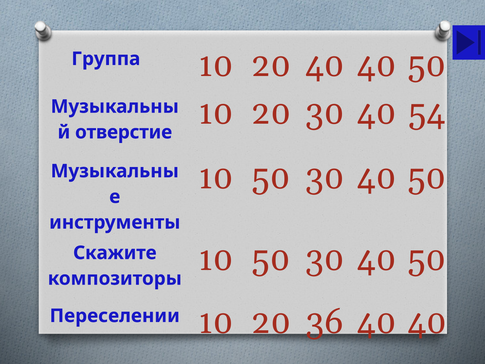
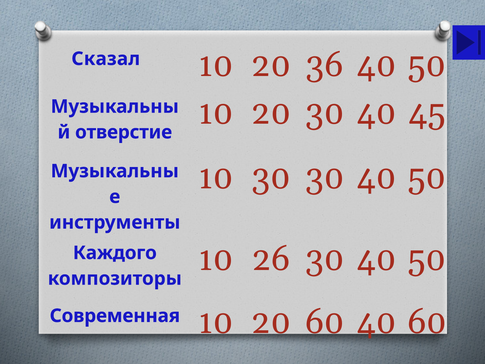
Группа: Группа -> Сказал (106, 59)
20 40: 40 -> 36 (325, 65)
54: 54 -> 45 (427, 113)
50: 50 -> 30 (271, 177)
50: 50 -> 26 (271, 259)
Скажите: Скажите -> Каждого (115, 253)
Переселении: Переселении -> Современная (115, 316)
20 36: 36 -> 60 (325, 322)
40: 40 -> 60 (427, 322)
